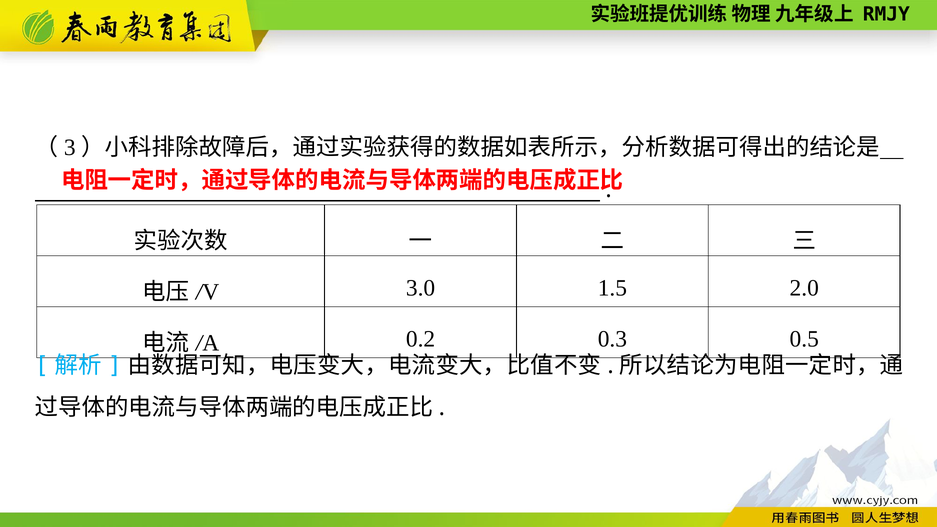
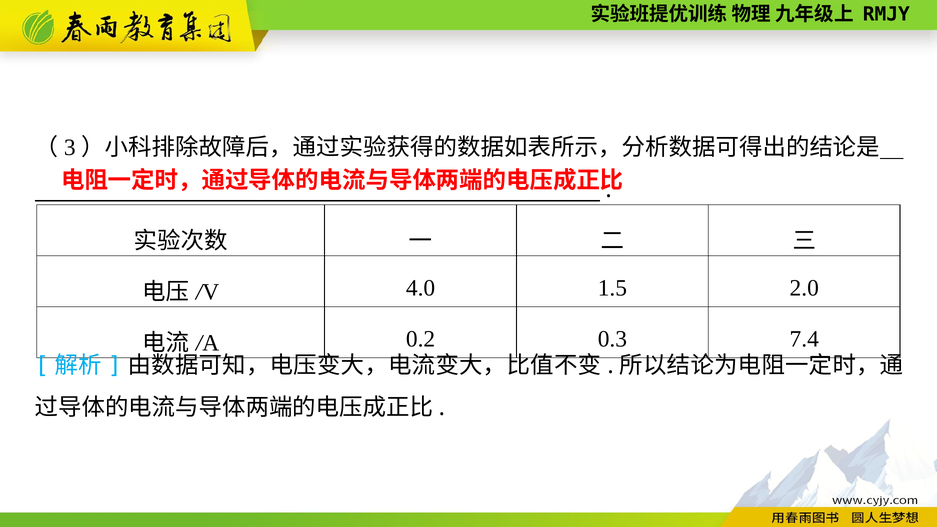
3.0: 3.0 -> 4.0 (421, 288)
0.5: 0.5 -> 7.4 (804, 339)
